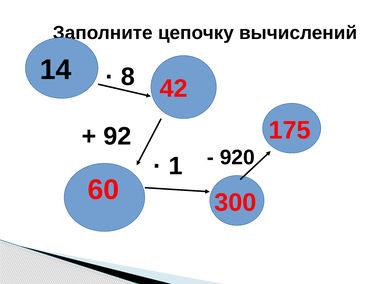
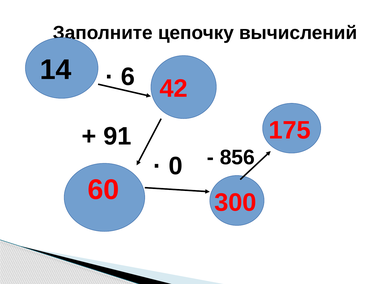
8: 8 -> 6 (128, 77)
92: 92 -> 91 (117, 136)
1: 1 -> 0 (176, 166)
920: 920 -> 856 (237, 157)
